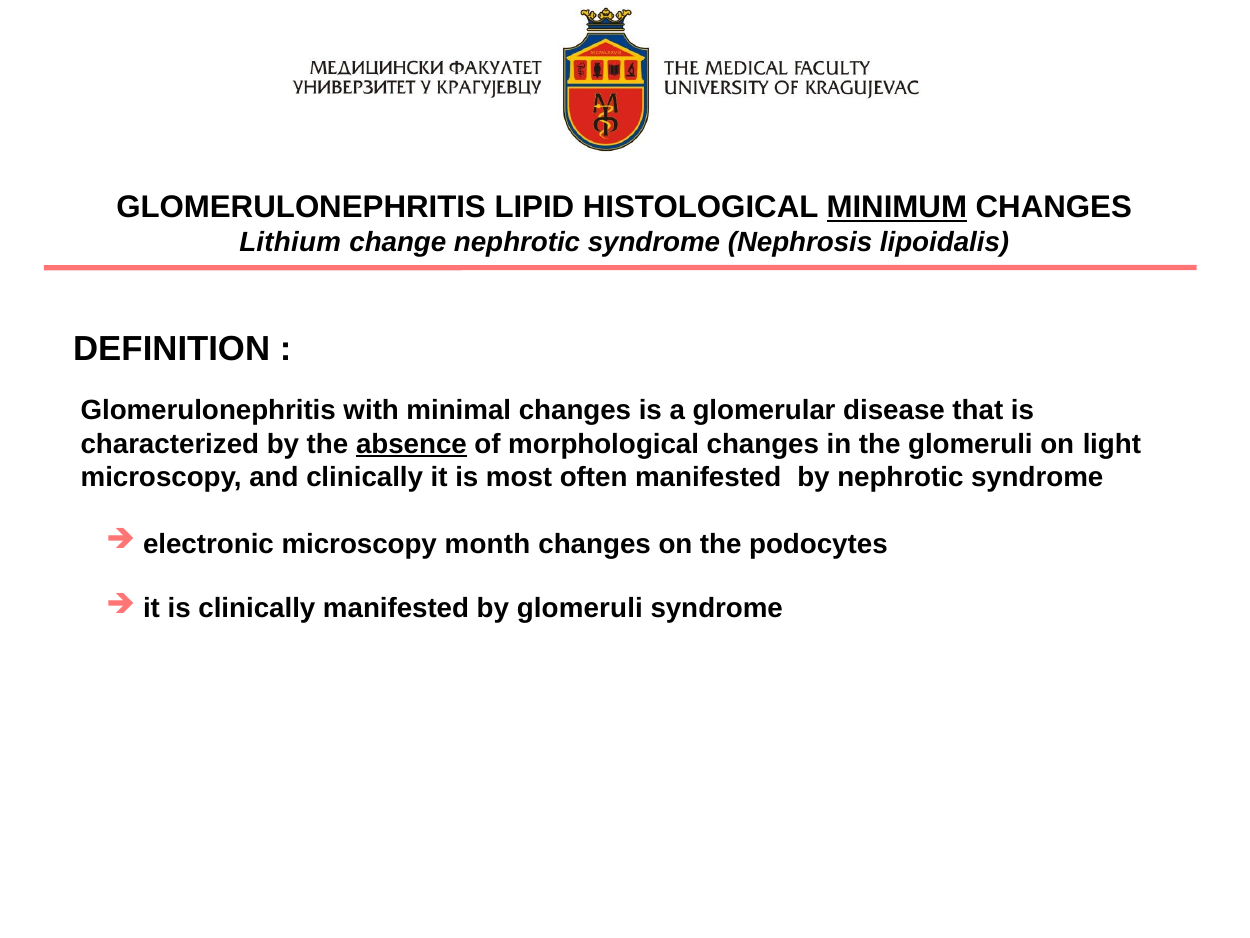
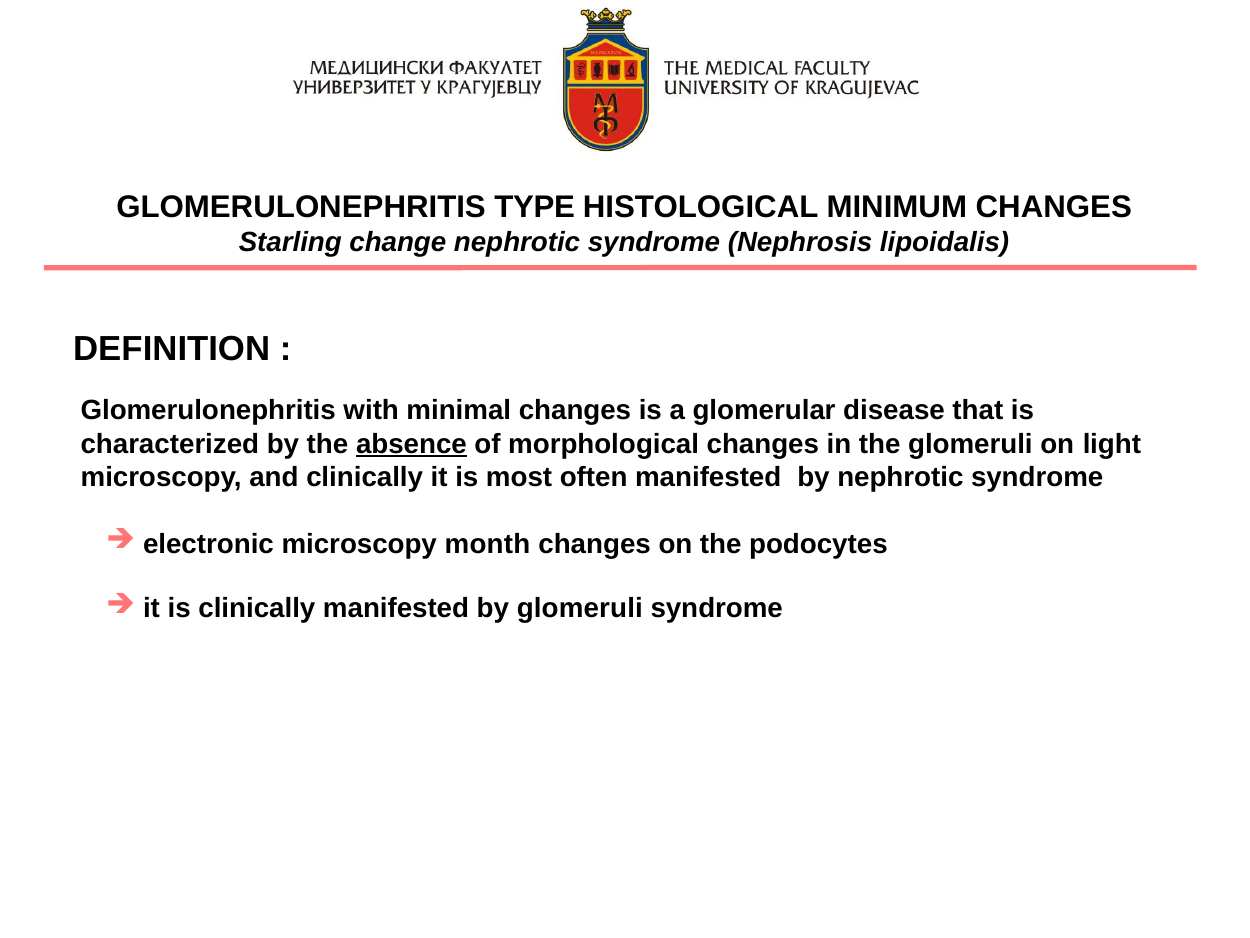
LIPID: LIPID -> TYPE (535, 207)
MINIMUM underline: present -> none (897, 207)
Lithium: Lithium -> Starling (290, 243)
